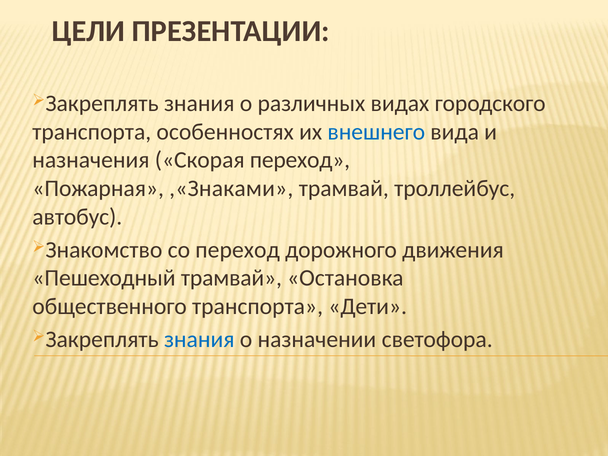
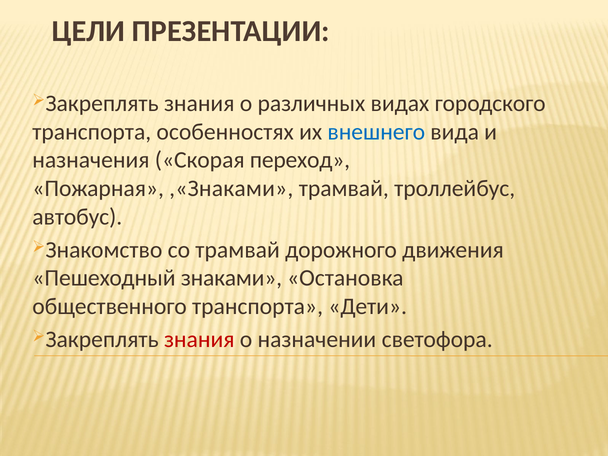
со переход: переход -> трамвай (238, 250)
Пешеходный трамвай: трамвай -> знаками (231, 278)
знания colour: blue -> red (199, 340)
